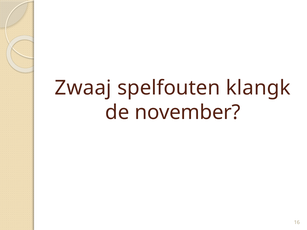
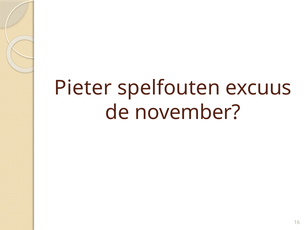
Zwaaj: Zwaaj -> Pieter (83, 88)
klangk: klangk -> excuus (258, 88)
